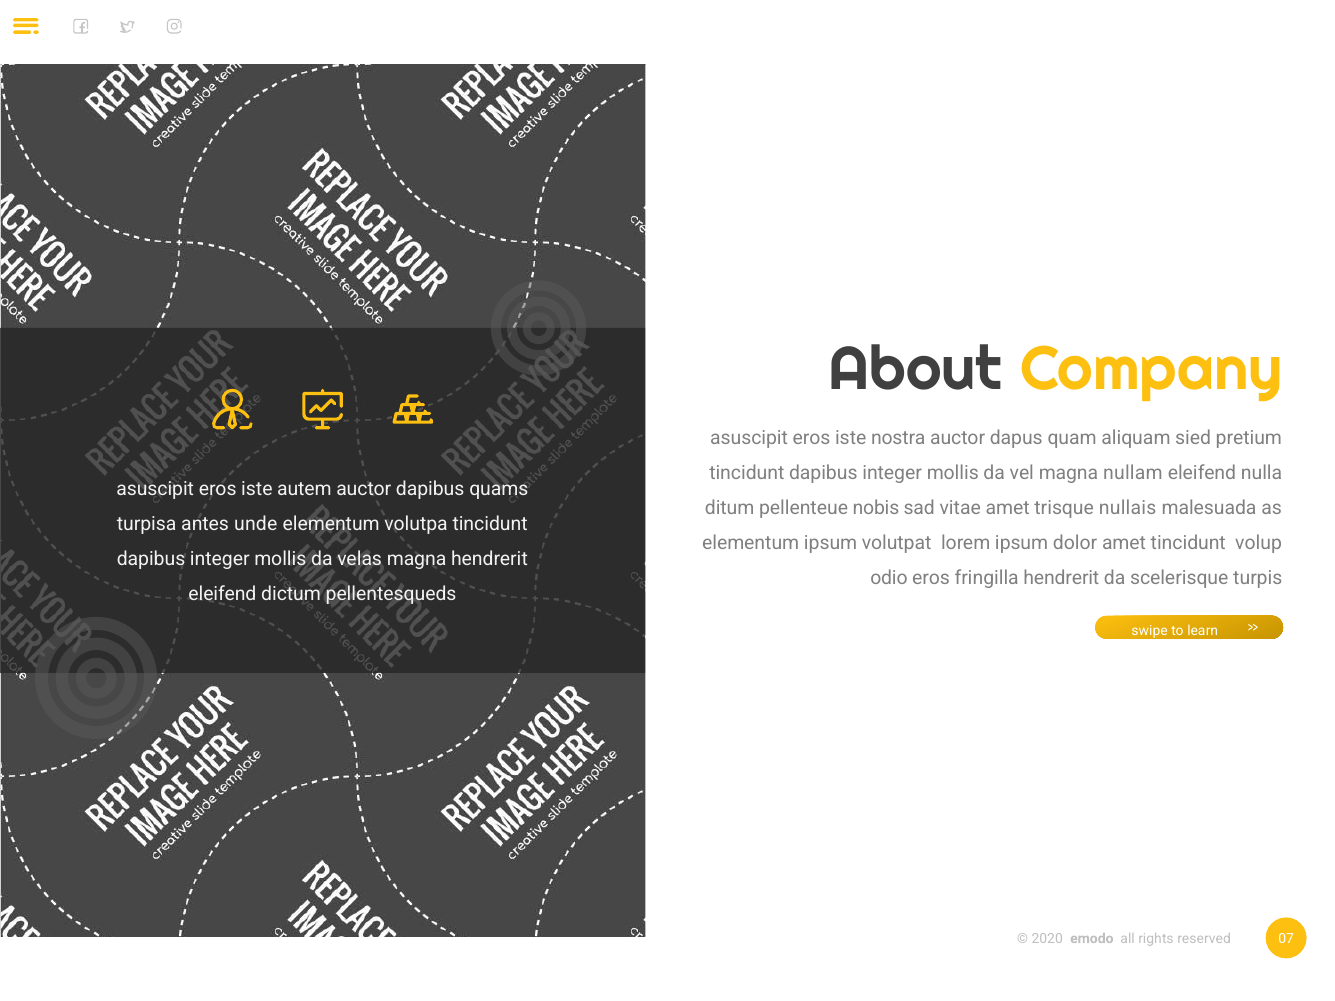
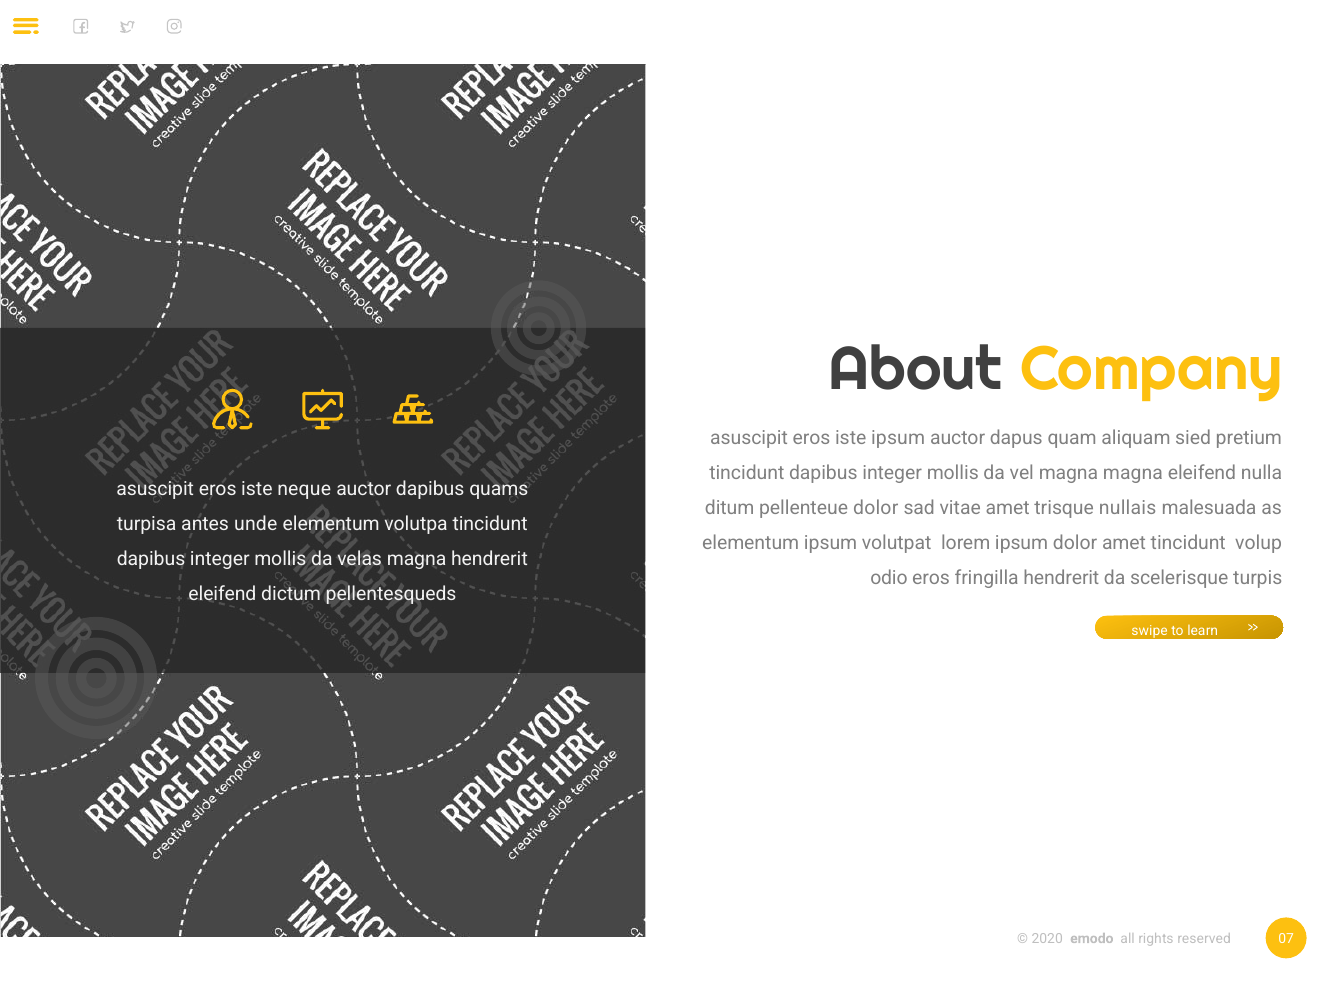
iste nostra: nostra -> ipsum (898, 438)
magna nullam: nullam -> magna (1133, 473)
autem: autem -> neque (304, 489)
pellenteue nobis: nobis -> dolor (876, 508)
